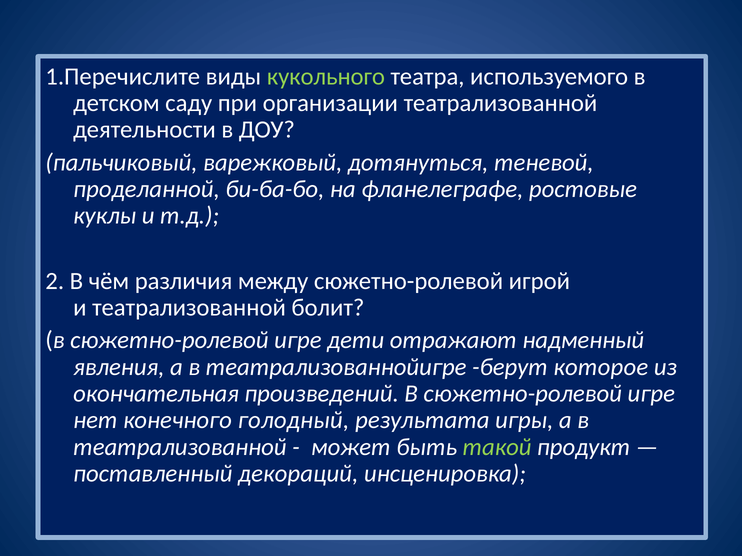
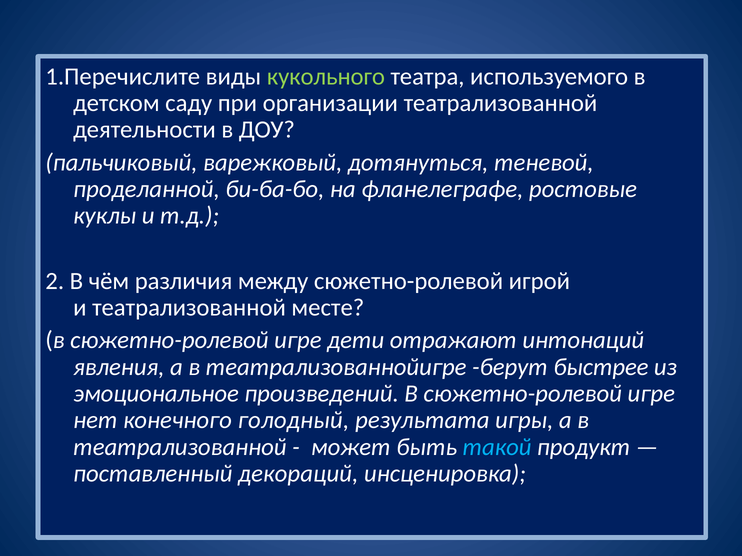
болит: болит -> месте (328, 308)
надменный: надменный -> интонаций (583, 341)
которое: которое -> быстрее (601, 367)
окончательная: окончательная -> эмоциональное (156, 394)
такой colour: light green -> light blue (497, 447)
